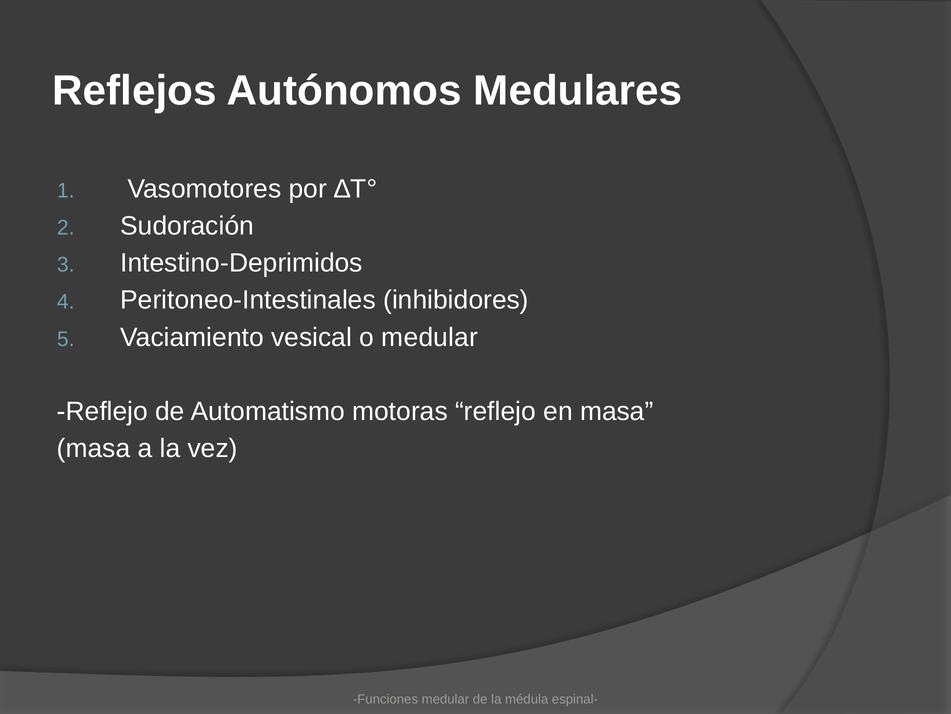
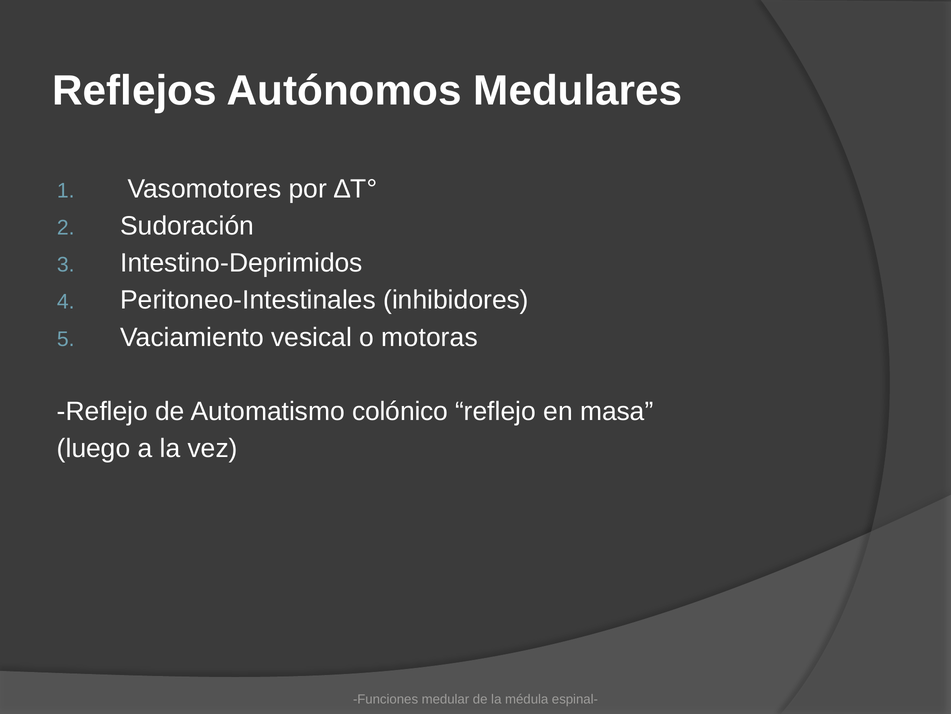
o medular: medular -> motoras (430, 337)
motoras: motoras -> colónico (400, 411)
masa: masa -> luego (94, 448)
